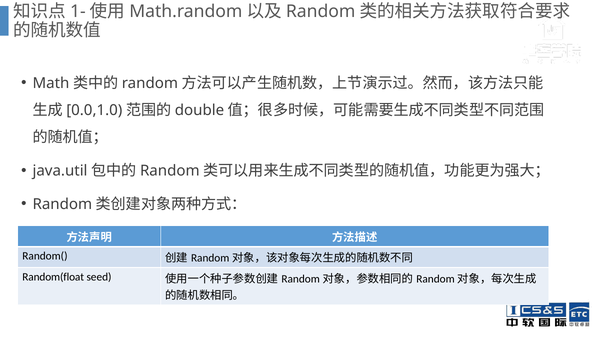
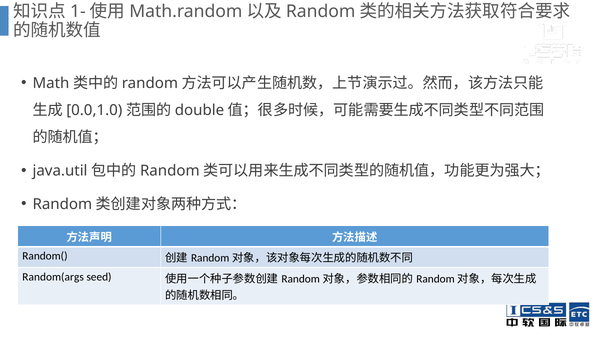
Random(float: Random(float -> Random(args (53, 277)
